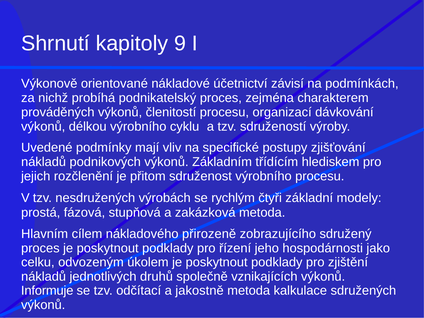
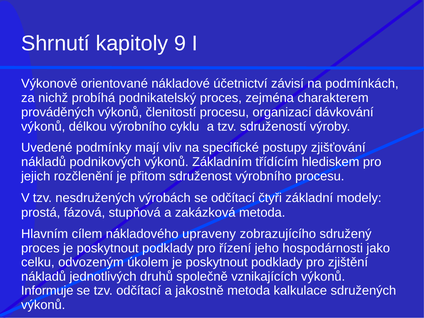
se rychlým: rychlým -> odčítací (233, 198)
přirozeně: přirozeně -> upraveny (209, 234)
